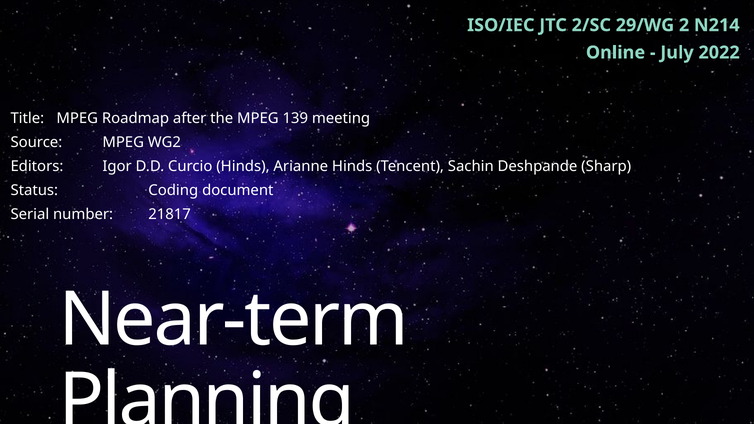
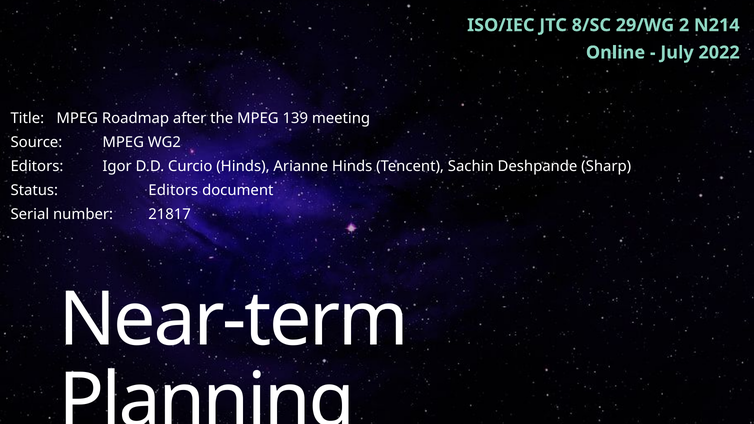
2/SC: 2/SC -> 8/SC (591, 25)
Status Coding: Coding -> Editors (173, 190)
